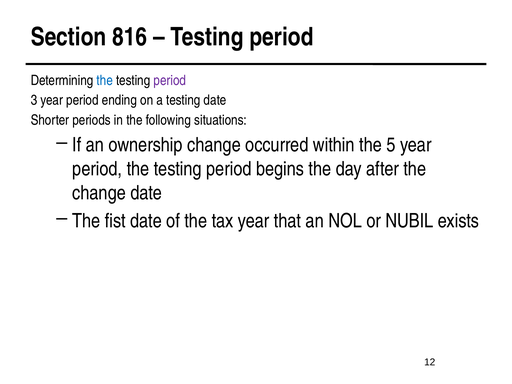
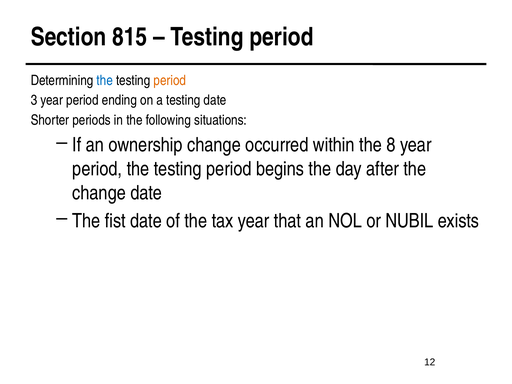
816: 816 -> 815 (130, 37)
period colour: purple -> orange (170, 80)
5: 5 -> 8 (391, 145)
